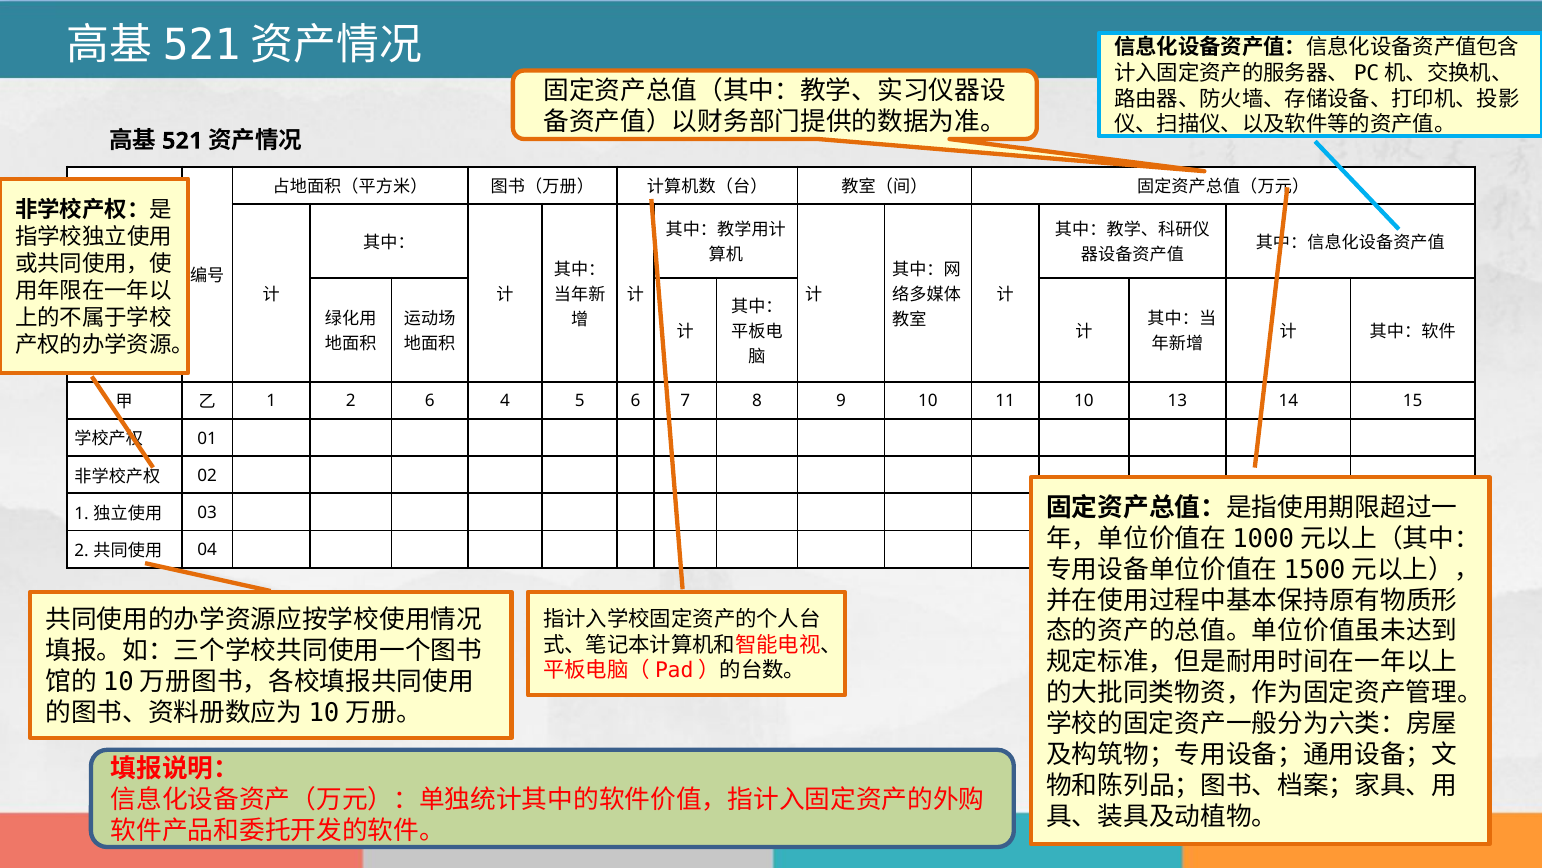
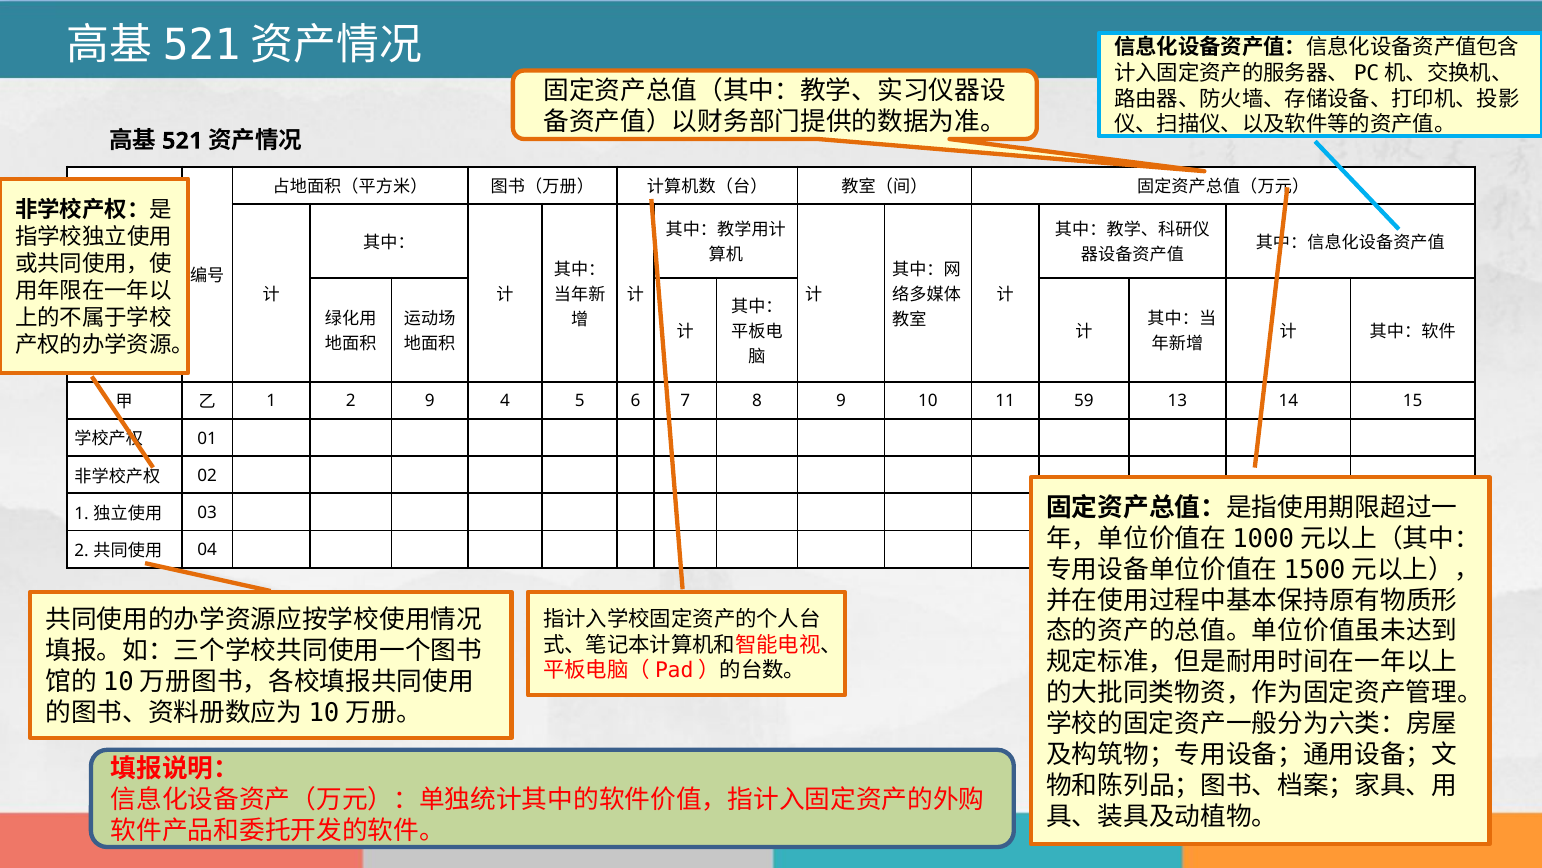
2 6: 6 -> 9 (430, 401)
11 10: 10 -> 59 (1084, 401)
